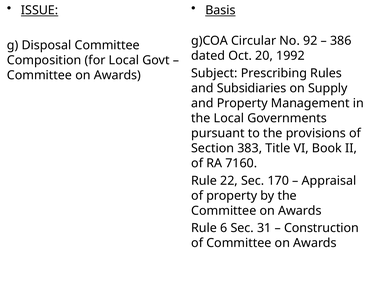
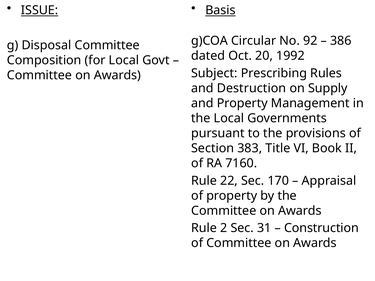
Subsidiaries: Subsidiaries -> Destruction (252, 88)
6: 6 -> 2 (224, 228)
